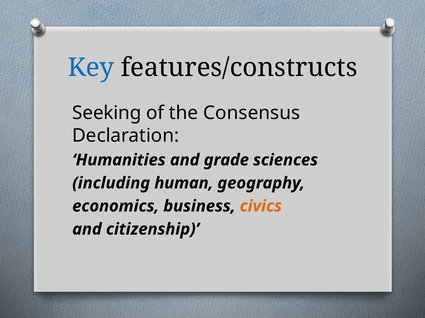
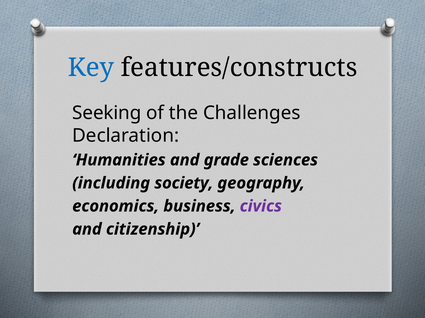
Consensus: Consensus -> Challenges (252, 113)
human: human -> society (184, 183)
civics colour: orange -> purple (261, 207)
